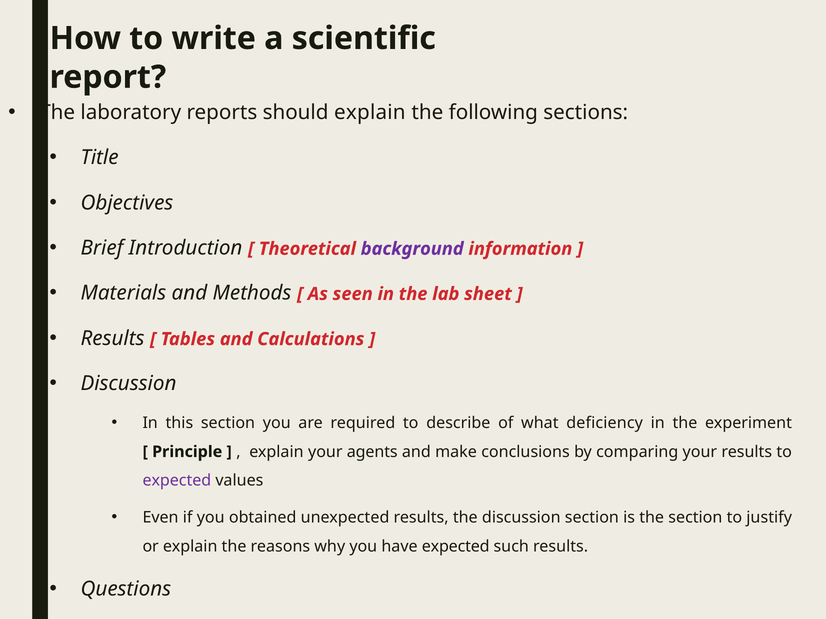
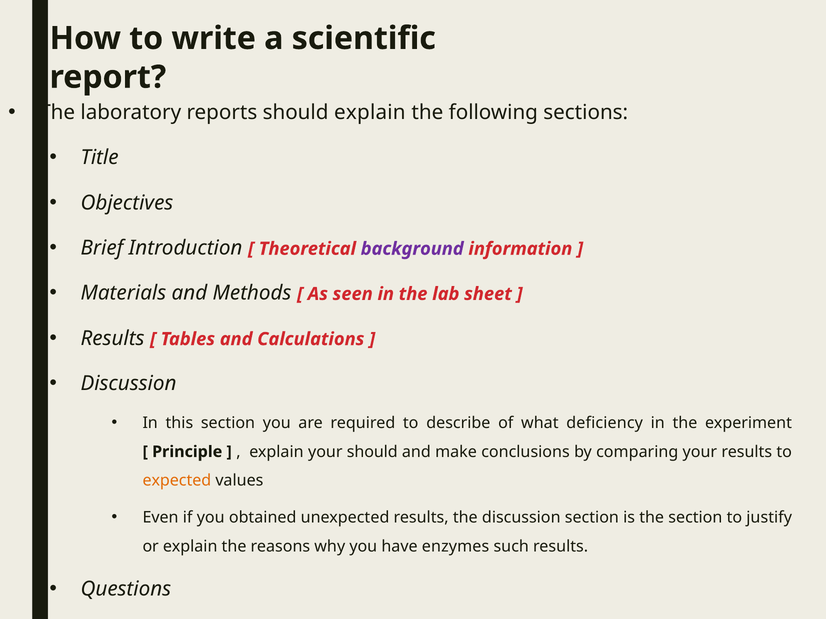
your agents: agents -> should (372, 452)
expected colour: purple -> orange (177, 481)
have expected: expected -> enzymes (456, 547)
